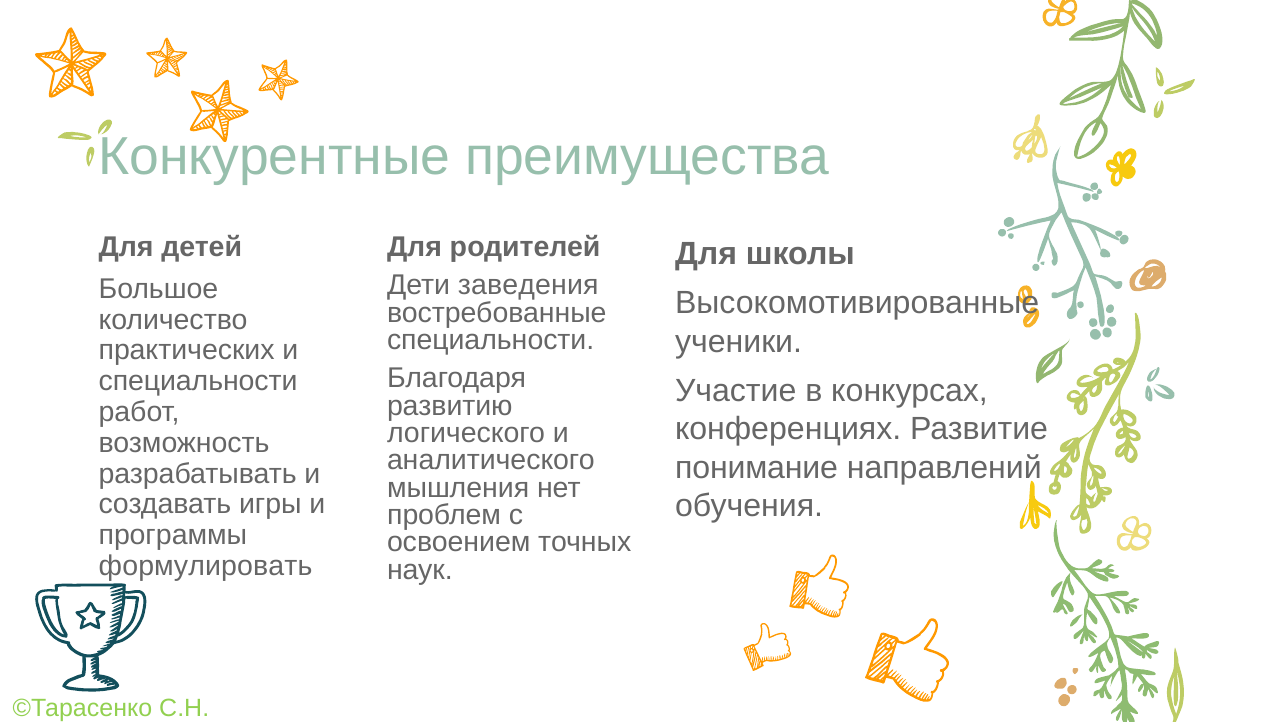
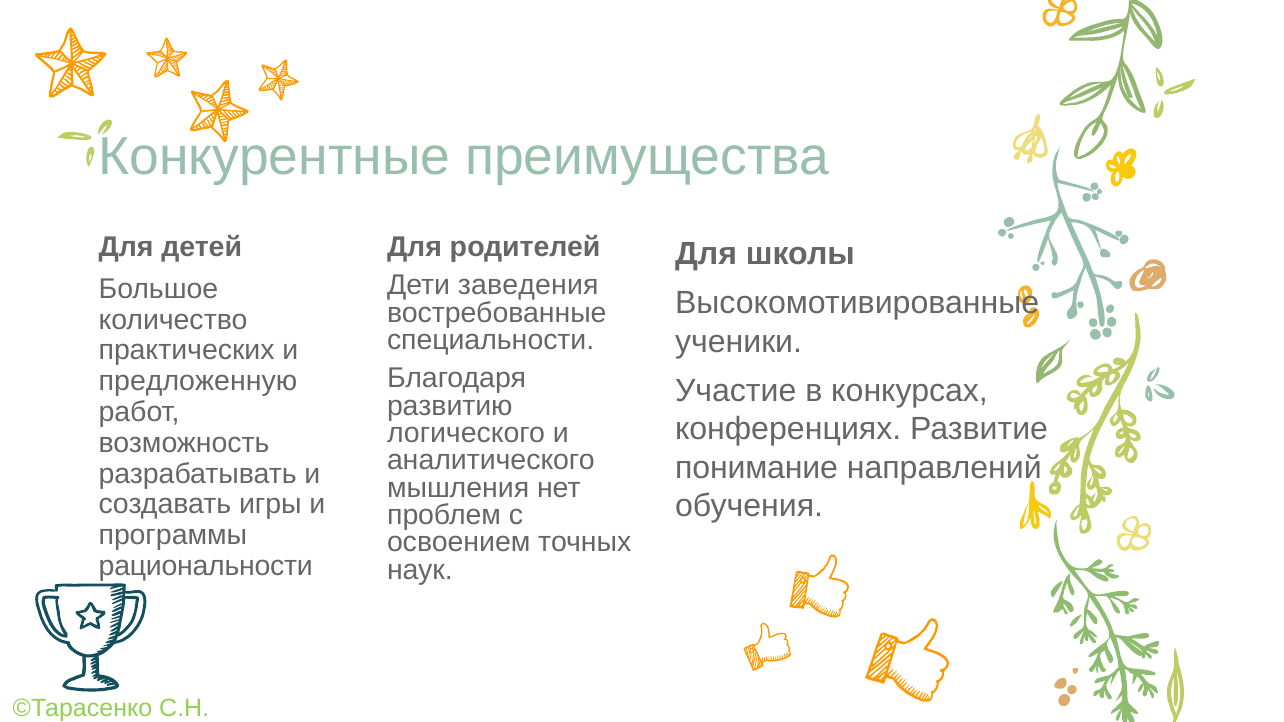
специальности: специальности -> предложенную (198, 382)
формулировать: формулировать -> рациональности (206, 566)
